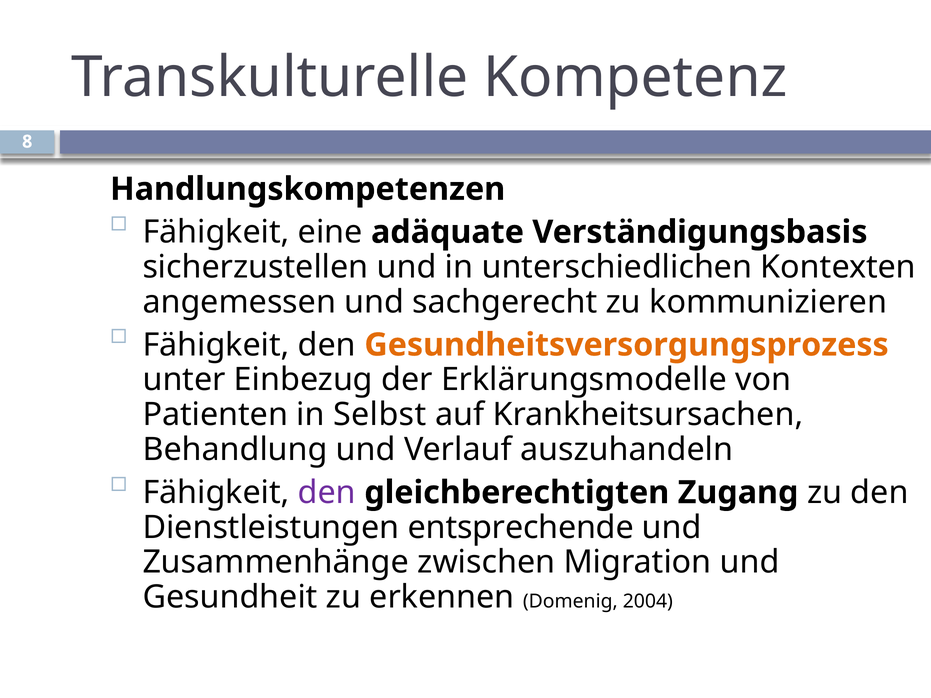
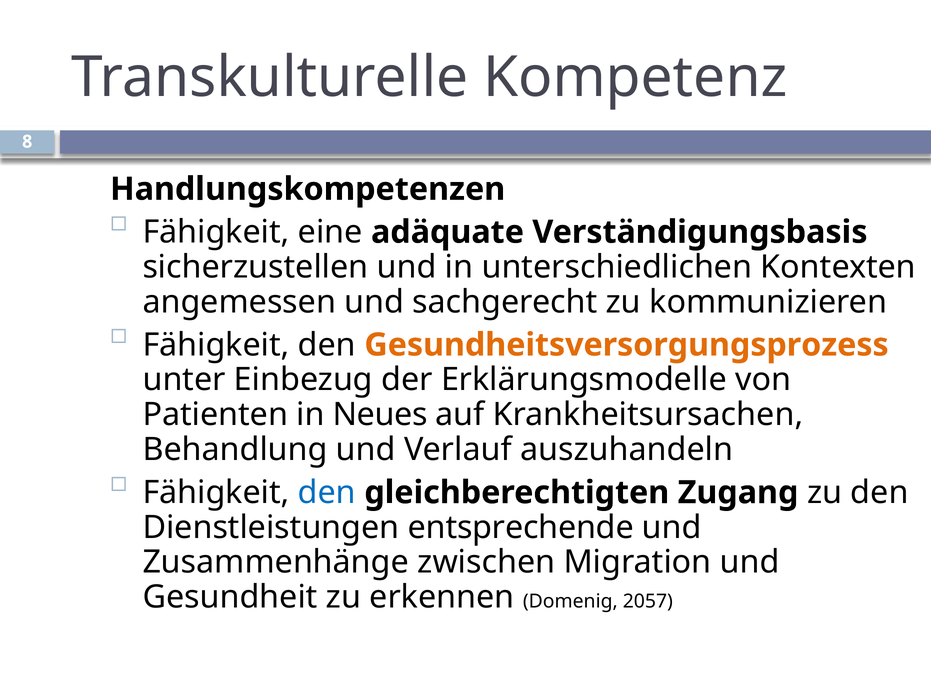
Selbst: Selbst -> Neues (380, 415)
den colour: purple -> blue (327, 493)
2004: 2004 -> 2057 (648, 602)
